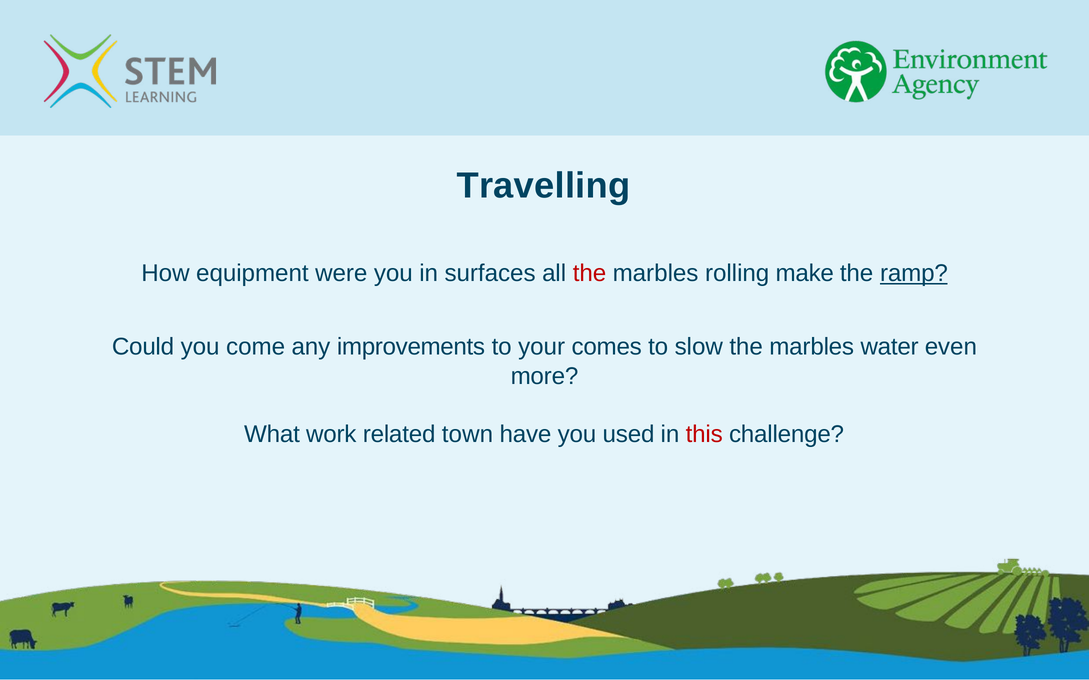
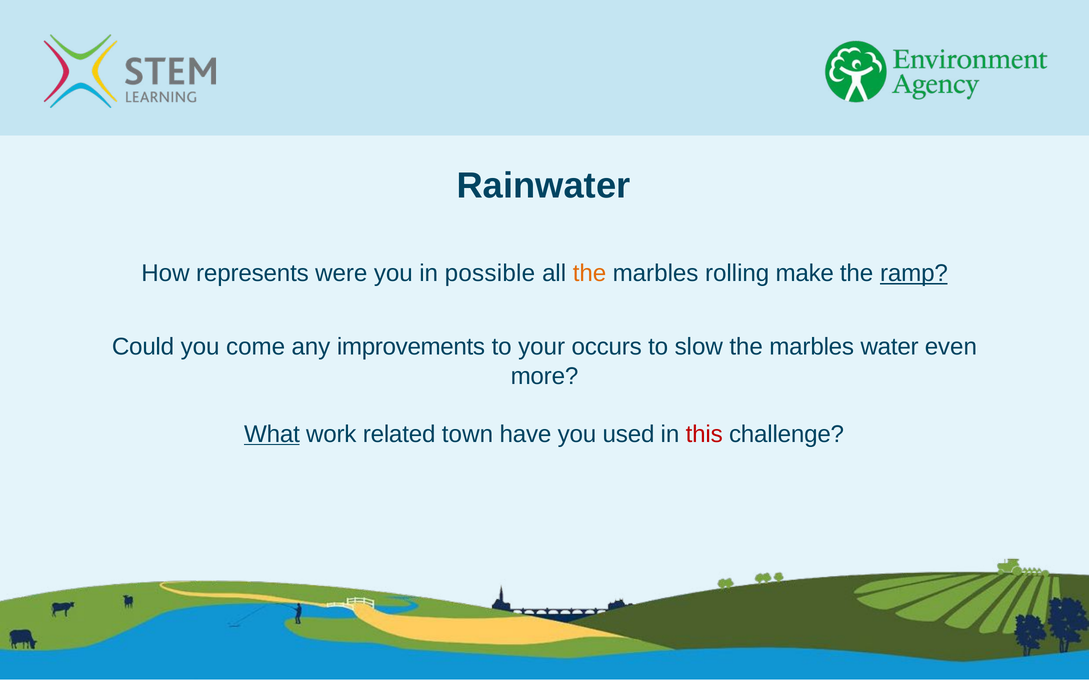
Travelling: Travelling -> Rainwater (544, 186)
equipment: equipment -> represents (252, 273)
surfaces: surfaces -> possible (490, 273)
the colour: red -> orange (590, 273)
comes: comes -> occurs (607, 347)
What underline: none -> present (272, 434)
